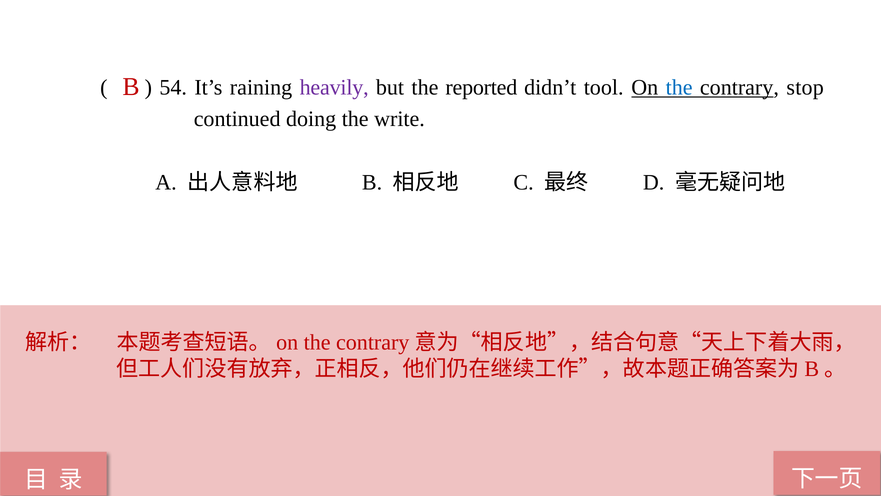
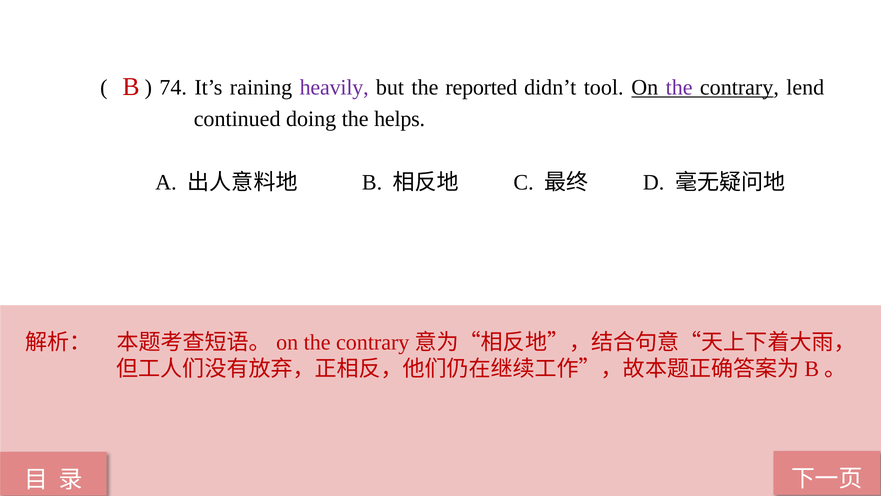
54: 54 -> 74 (173, 87)
the colour: blue -> purple (679, 87)
stop: stop -> lend (805, 87)
write: write -> helps (400, 119)
